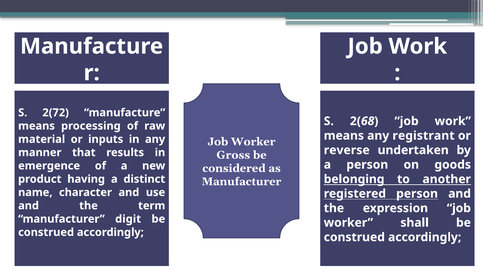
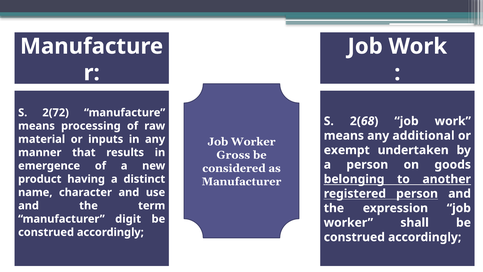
registrant: registrant -> additional (424, 136)
reverse: reverse -> exempt (347, 150)
